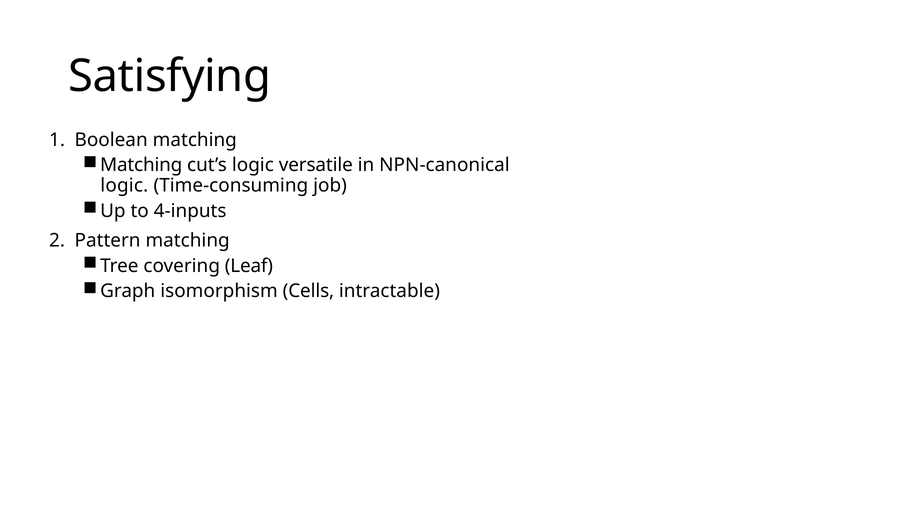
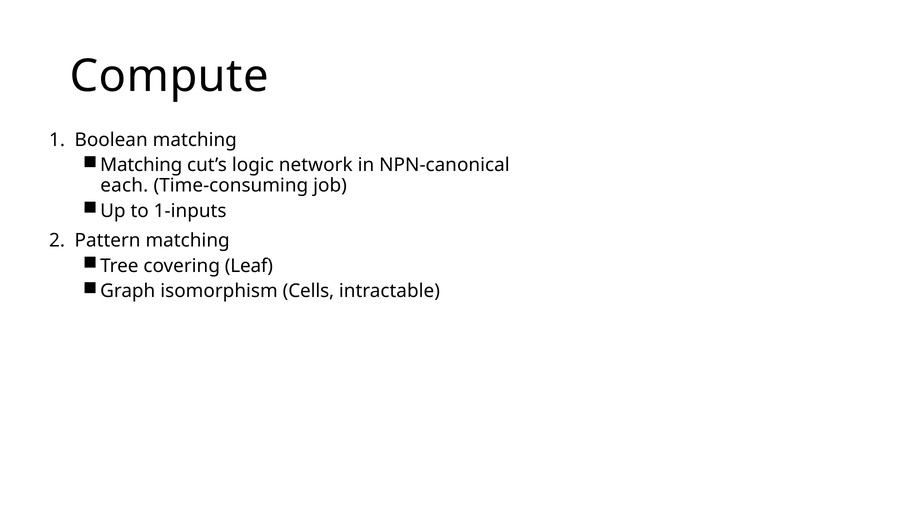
Satisfying: Satisfying -> Compute (169, 76)
versatile: versatile -> network (316, 165)
logic: logic -> each (124, 186)
4-inputs: 4-inputs -> 1-inputs (190, 211)
